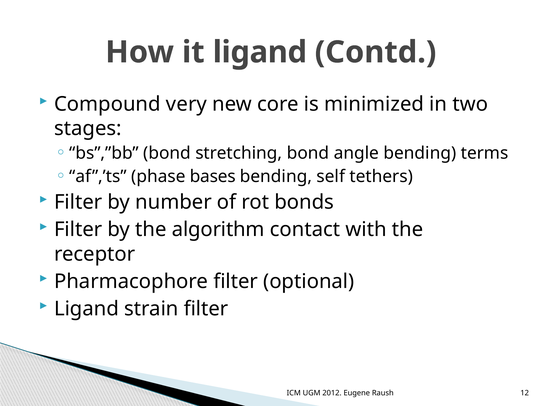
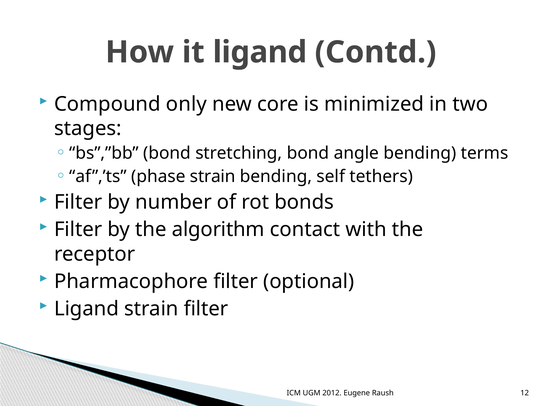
very: very -> only (186, 104)
phase bases: bases -> strain (213, 177)
